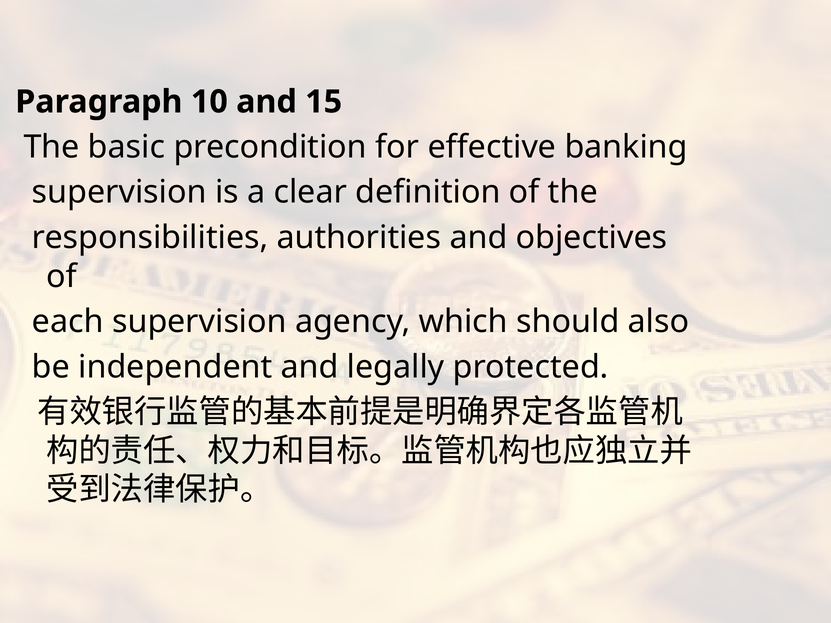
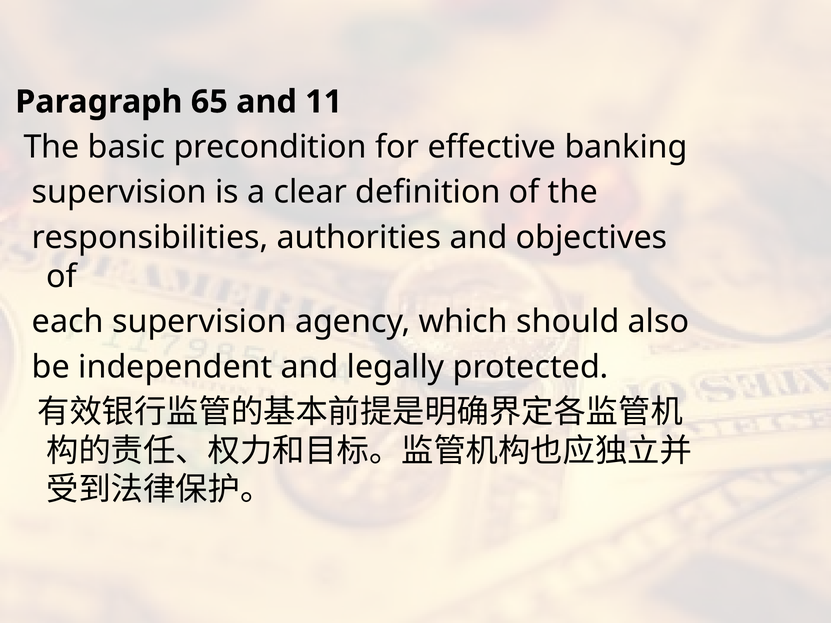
10: 10 -> 65 (209, 102)
15: 15 -> 11 (324, 102)
